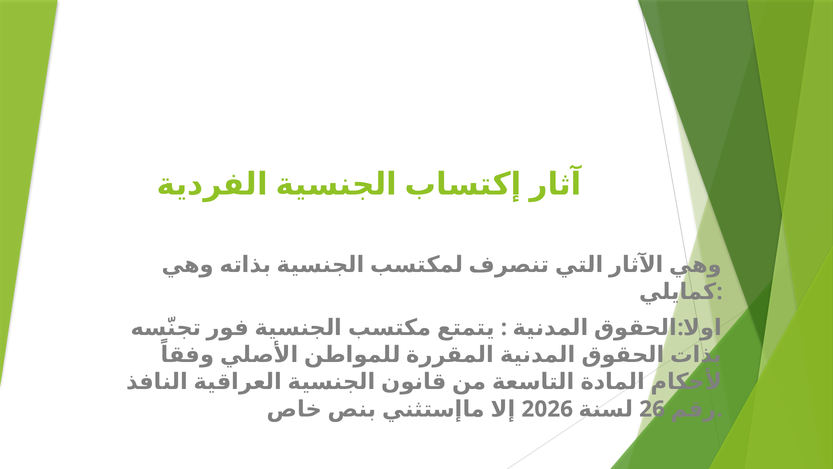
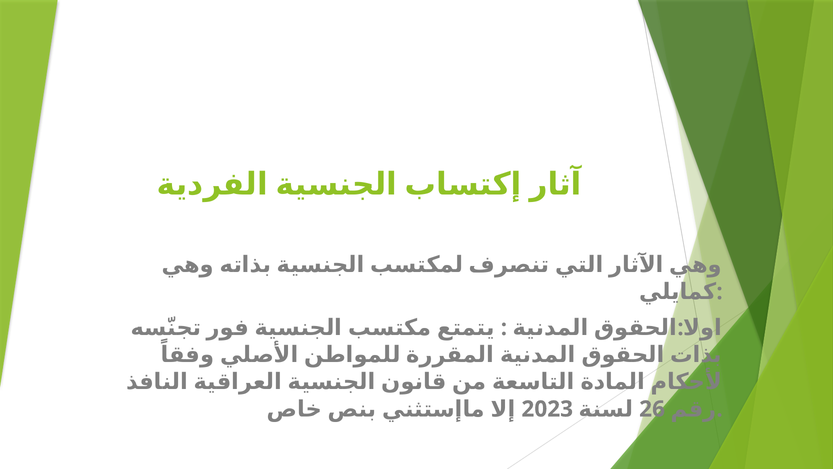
2026: 2026 -> 2023 (547, 409)
